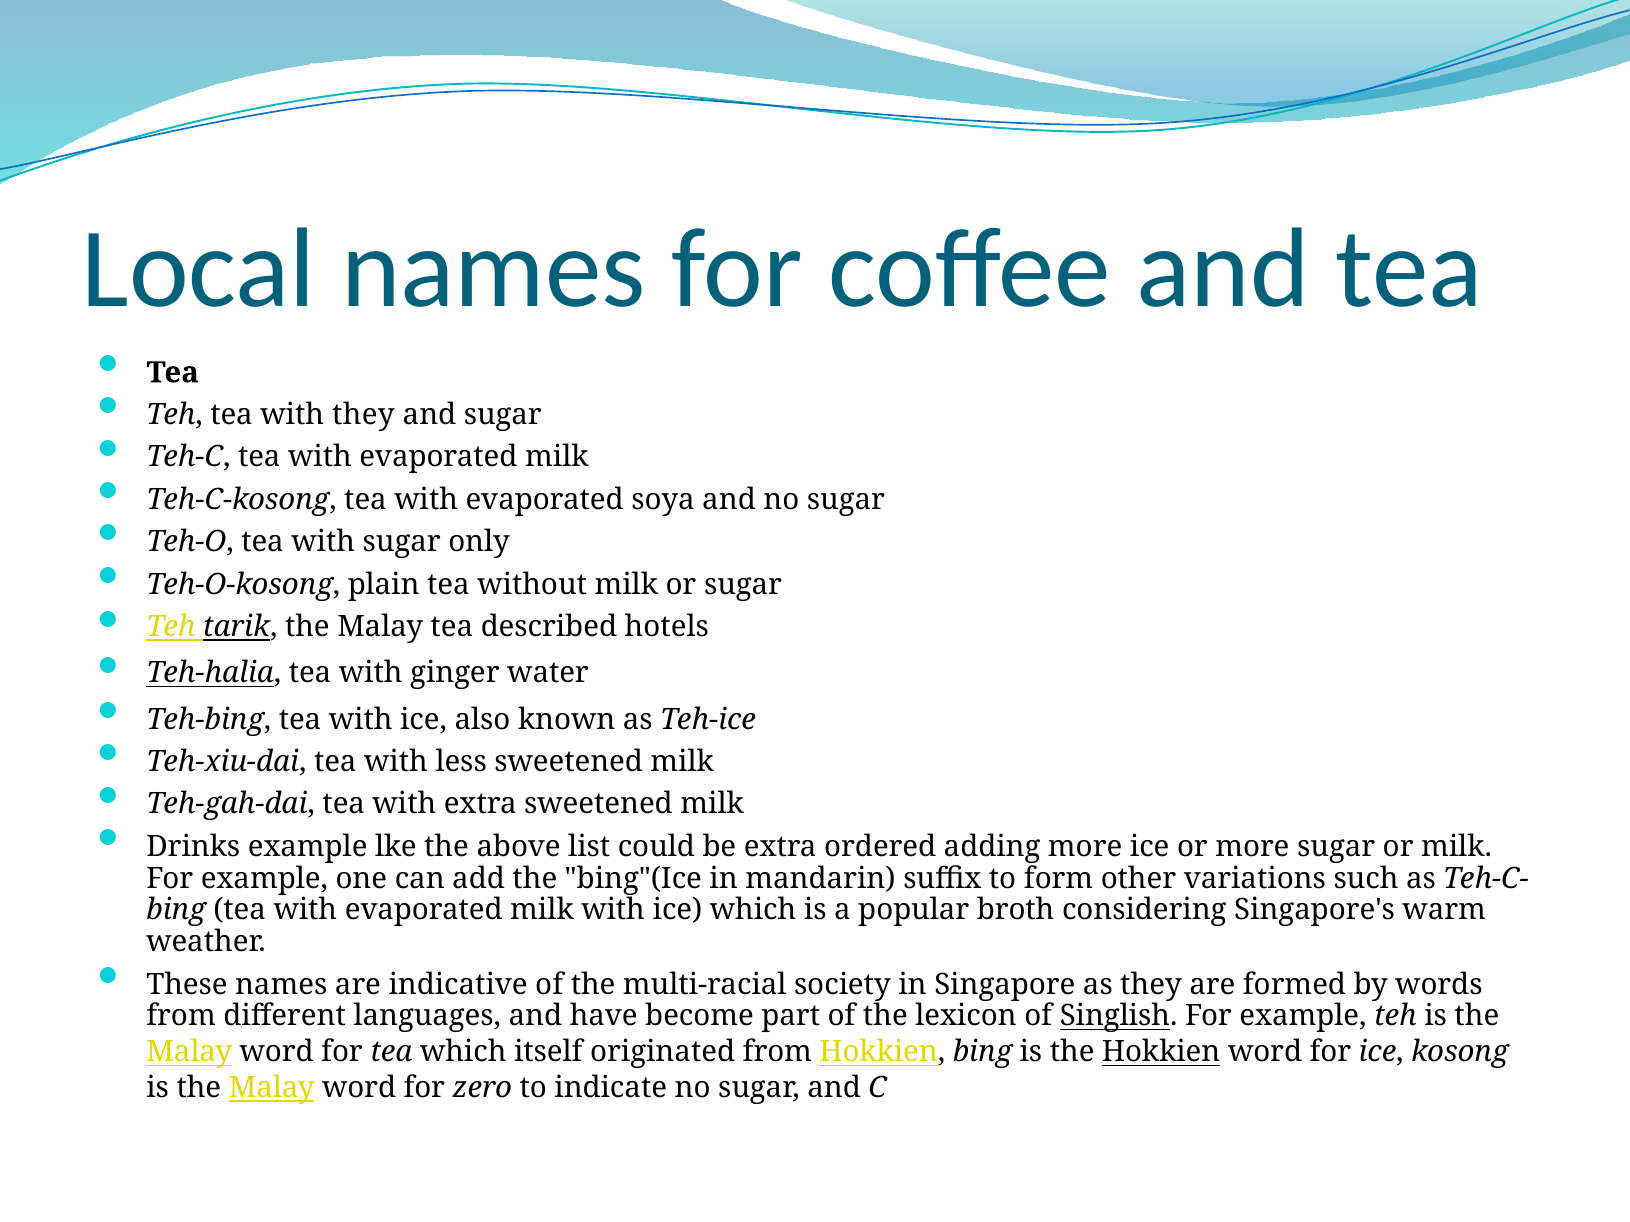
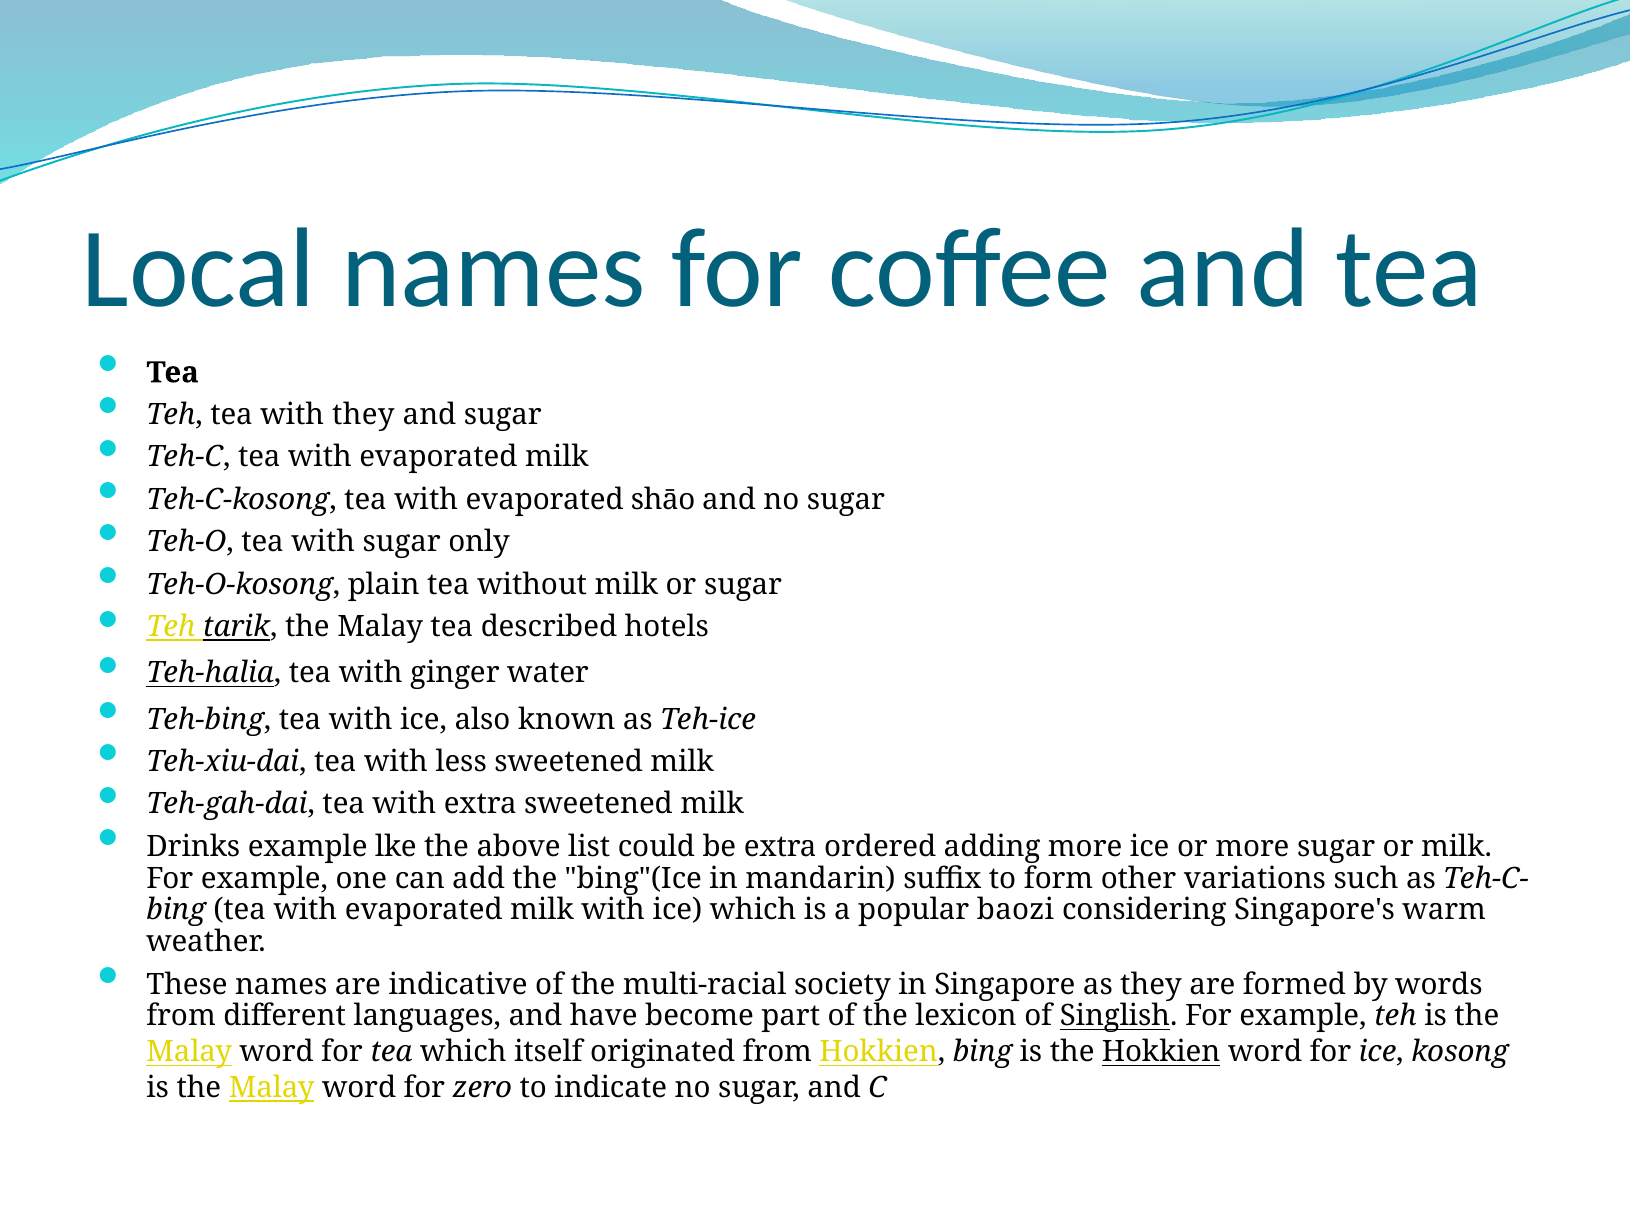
soya: soya -> shāo (663, 500)
broth: broth -> baozi (1015, 911)
